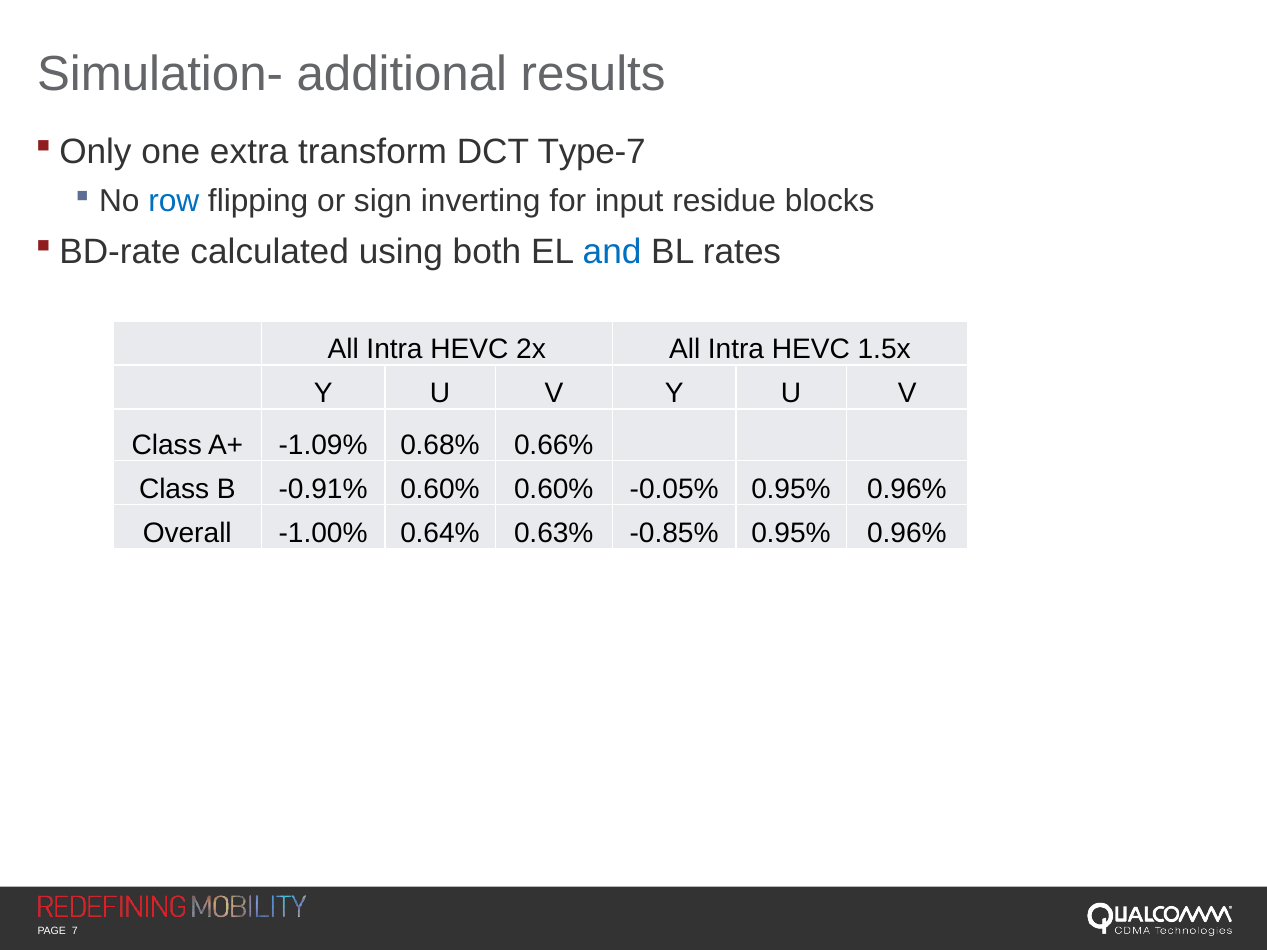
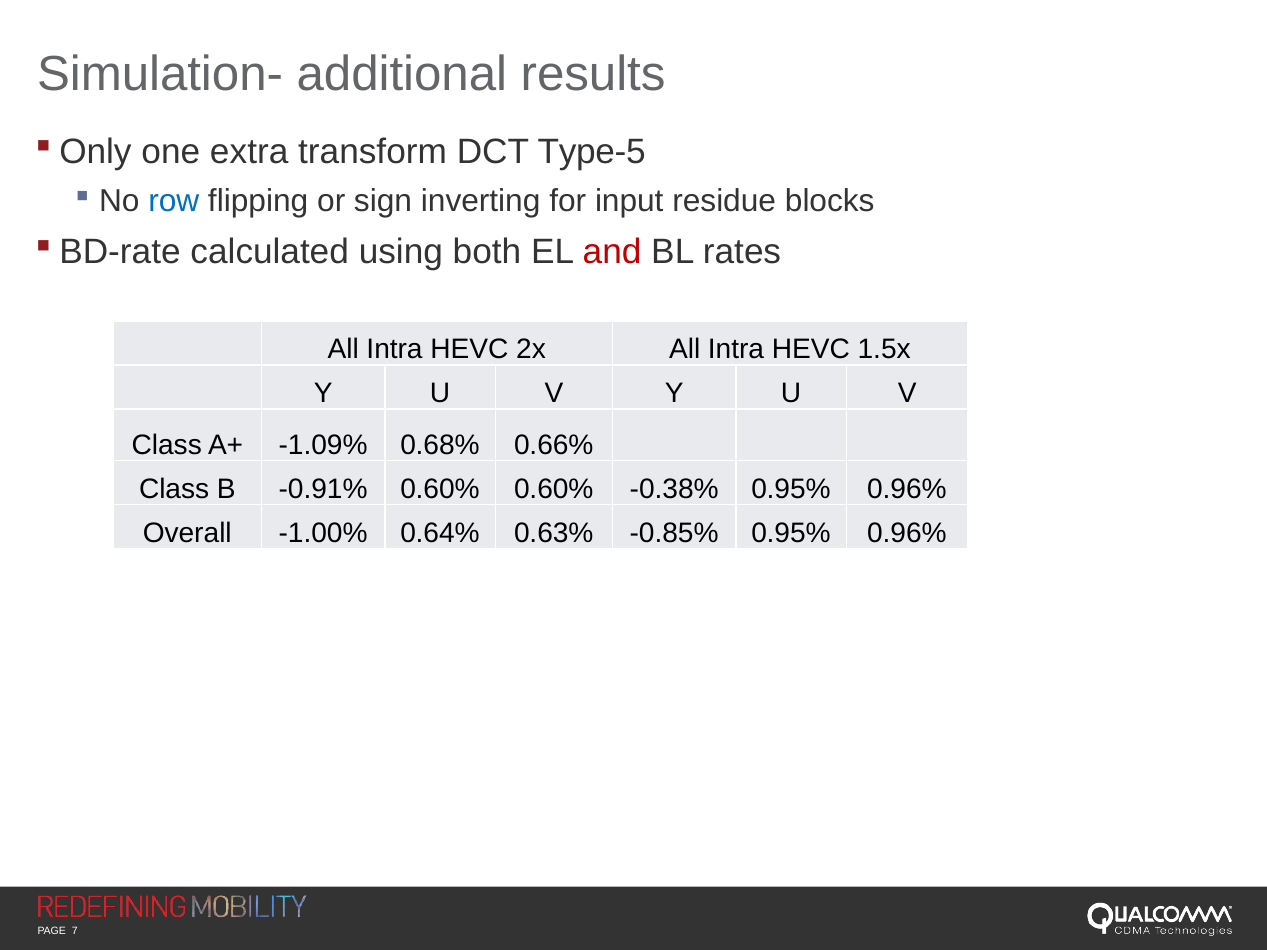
Type-7: Type-7 -> Type-5 (592, 152)
and colour: blue -> red (612, 252)
-0.05%: -0.05% -> -0.38% (674, 489)
